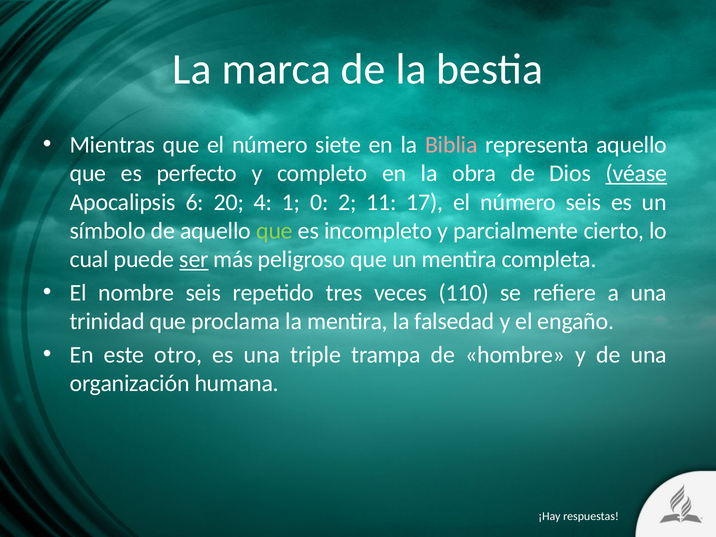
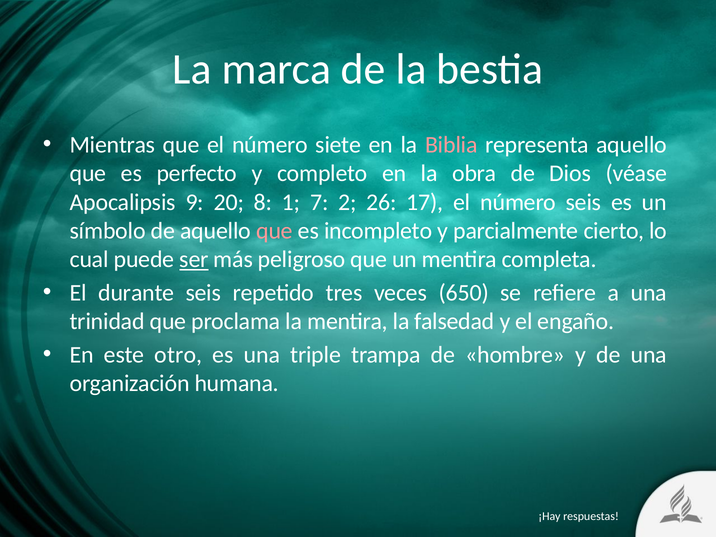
véase underline: present -> none (636, 174)
6: 6 -> 9 (195, 202)
4: 4 -> 8 (263, 202)
0: 0 -> 7 (319, 202)
11: 11 -> 26 (382, 202)
que colour: light green -> pink (275, 231)
nombre: nombre -> durante (136, 293)
110: 110 -> 650 (464, 293)
